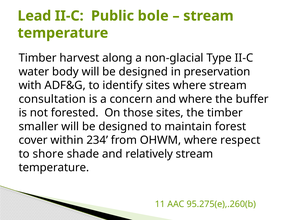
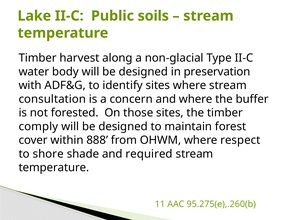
Lead: Lead -> Lake (34, 16)
bole: bole -> soils (153, 16)
smaller: smaller -> comply (38, 126)
234: 234 -> 888 (97, 140)
relatively: relatively -> required (149, 154)
